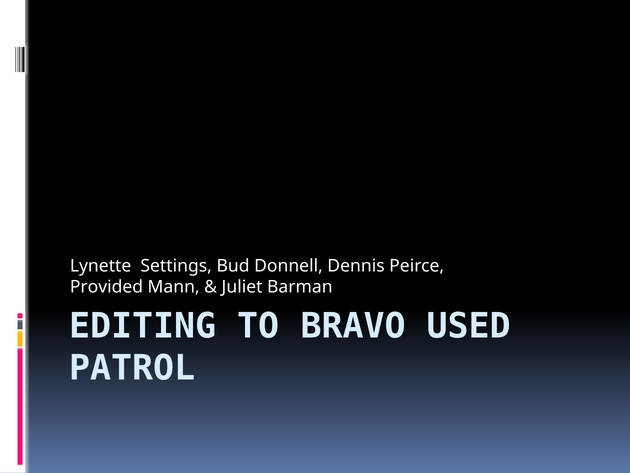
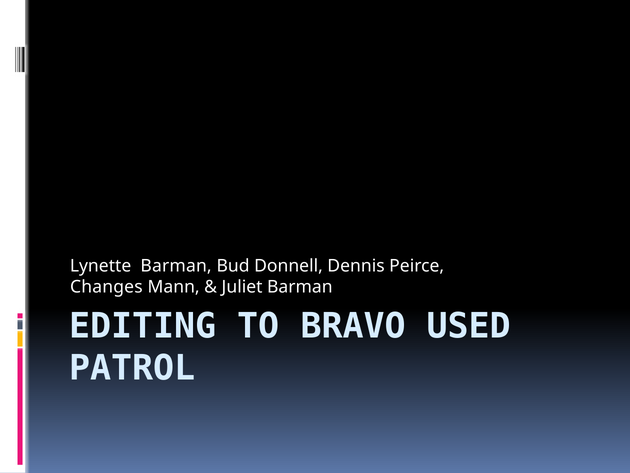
Lynette Settings: Settings -> Barman (176, 266)
Provided: Provided -> Changes (106, 287)
